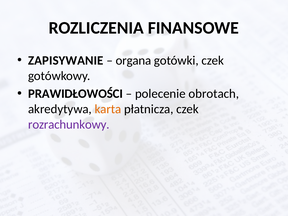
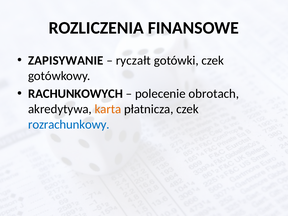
organa: organa -> ryczałt (133, 60)
PRAWIDŁOWOŚCI: PRAWIDŁOWOŚCI -> RACHUNKOWYCH (75, 94)
rozrachunkowy colour: purple -> blue (69, 124)
